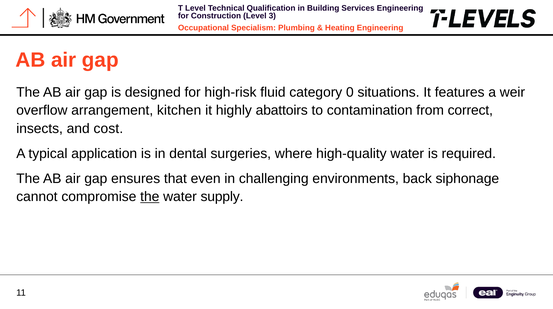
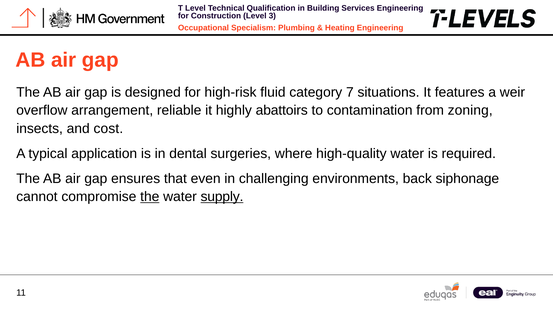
0: 0 -> 7 (350, 92)
kitchen: kitchen -> reliable (179, 110)
correct: correct -> zoning (470, 110)
supply underline: none -> present (222, 197)
